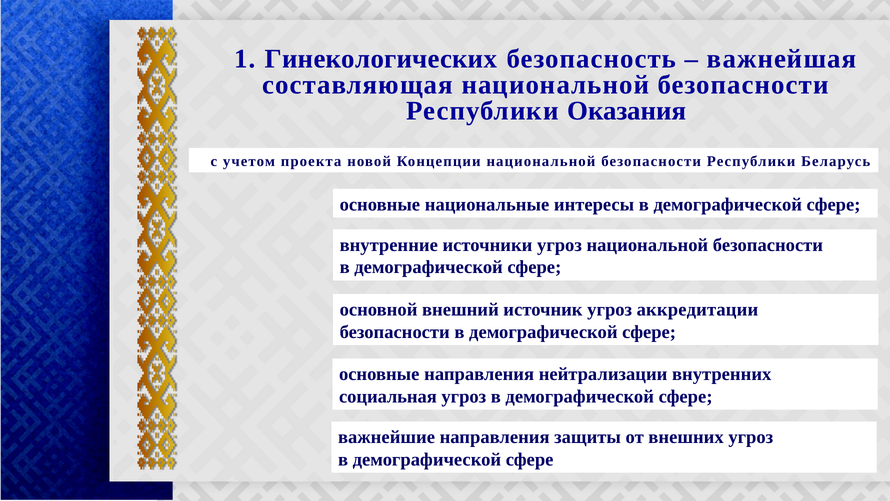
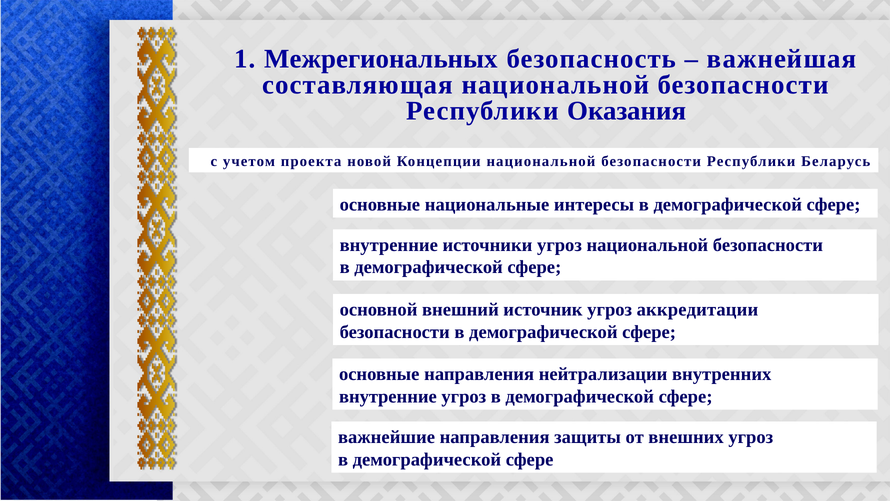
Гинекологических: Гинекологических -> Межрегиональных (381, 59)
социальная: социальная -> внутренние (388, 396)
